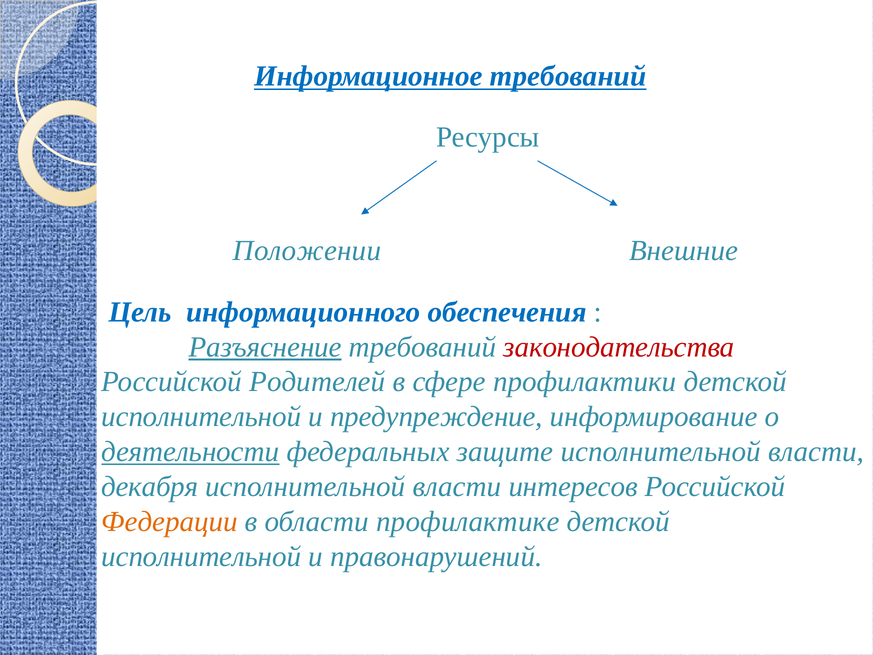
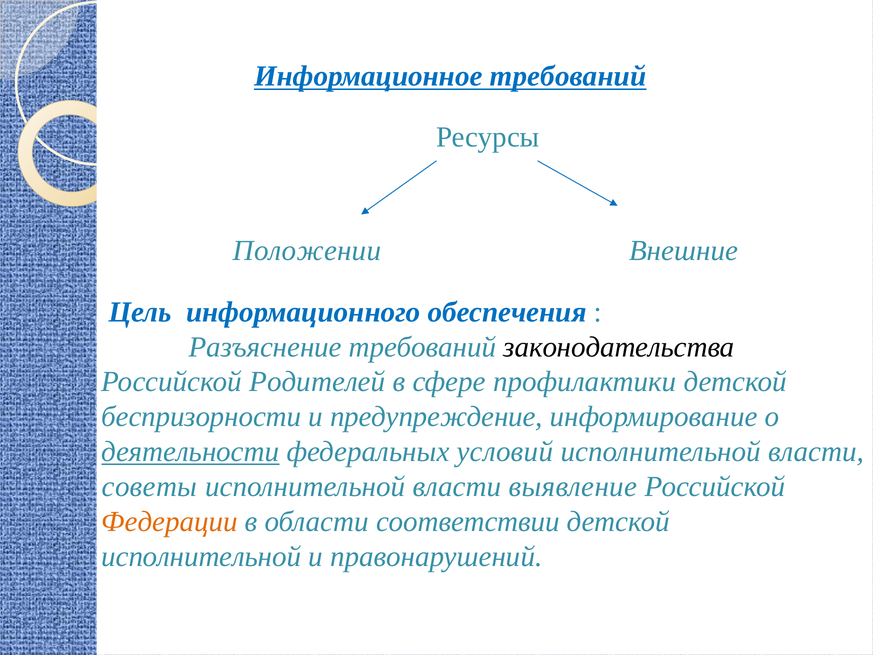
Разъяснение underline: present -> none (265, 347)
законодательства colour: red -> black (619, 347)
исполнительной: исполнительной -> беспризорности (201, 417)
защите: защите -> условий (505, 452)
декабря: декабря -> советы (150, 486)
интересов: интересов -> выявление (573, 486)
профилактике: профилактике -> соответствии (468, 521)
